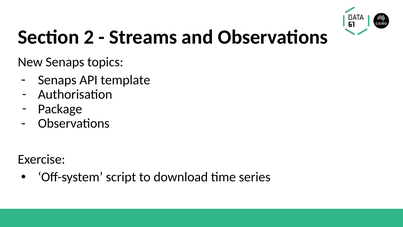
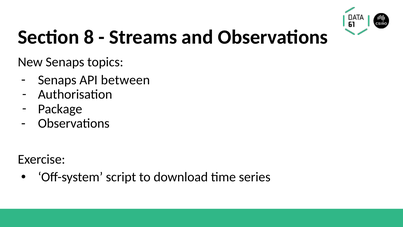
2: 2 -> 8 (89, 37)
template: template -> between (125, 80)
